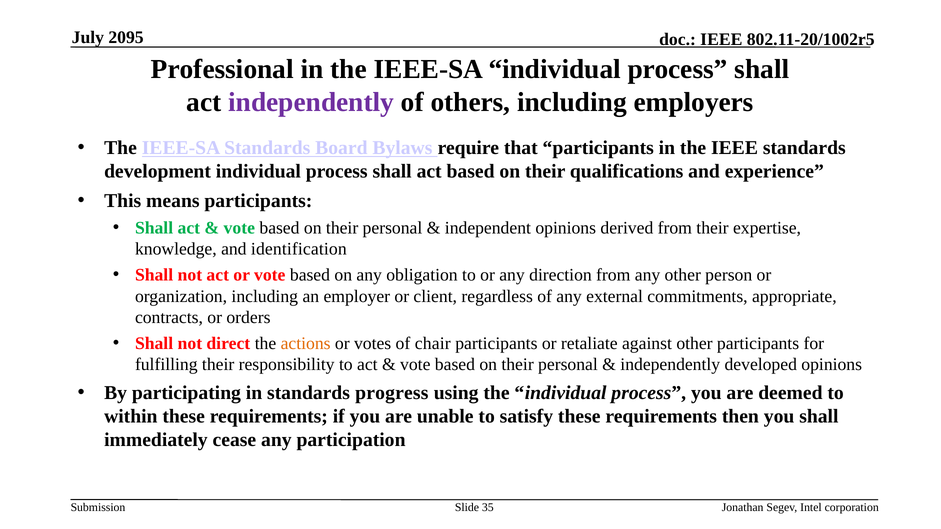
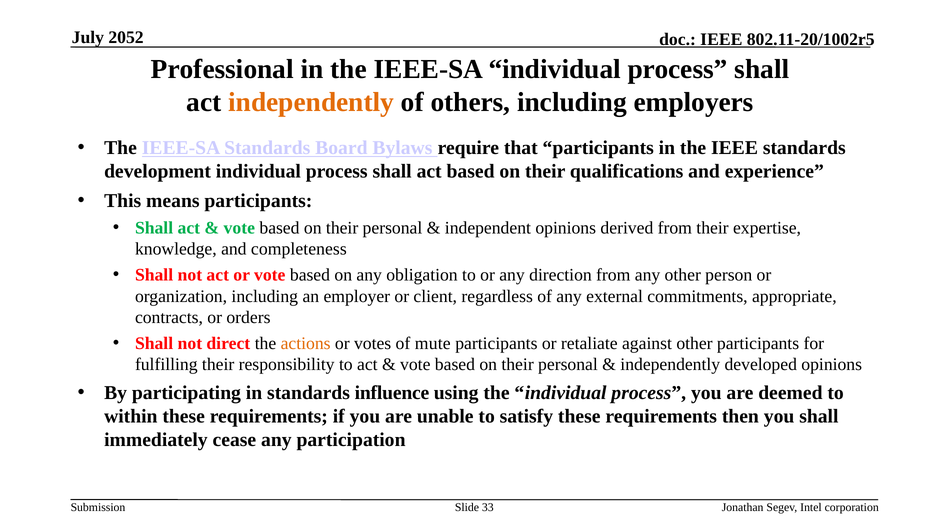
2095: 2095 -> 2052 (126, 37)
independently colour: purple -> orange (311, 102)
identification: identification -> completeness (299, 249)
chair: chair -> mute (433, 344)
progress: progress -> influence (392, 393)
35: 35 -> 33 (488, 508)
